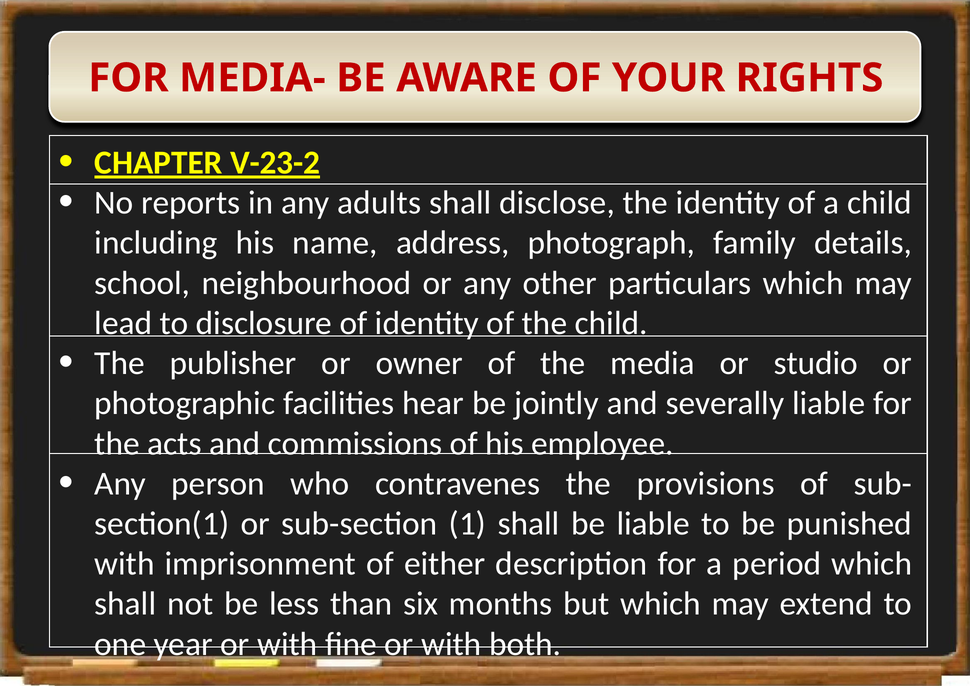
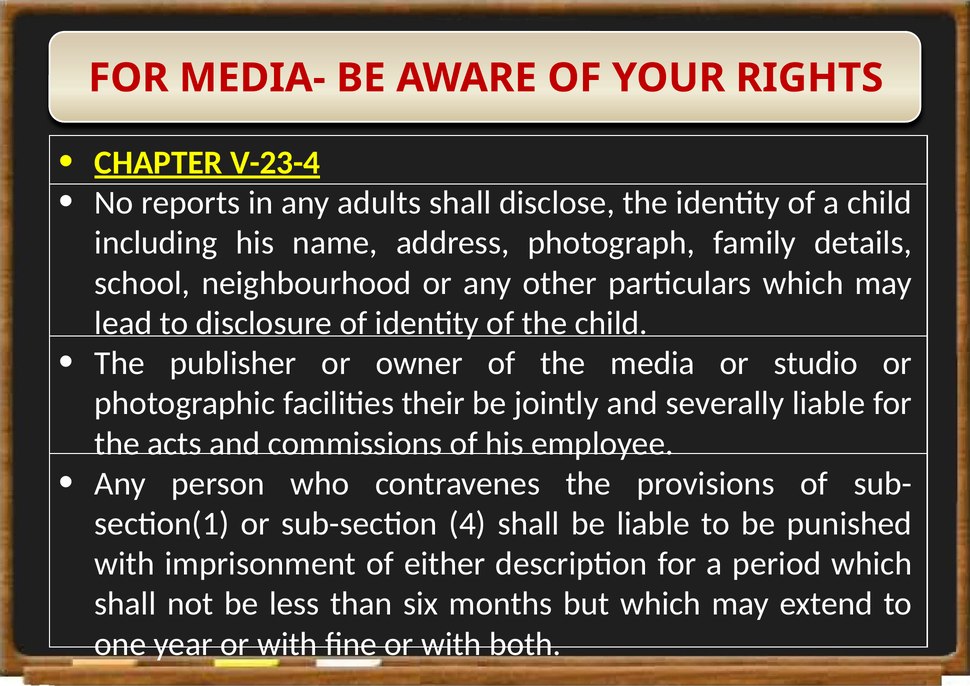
V-23-2: V-23-2 -> V-23-4 (275, 163)
hear: hear -> their (433, 403)
1: 1 -> 4 (467, 524)
